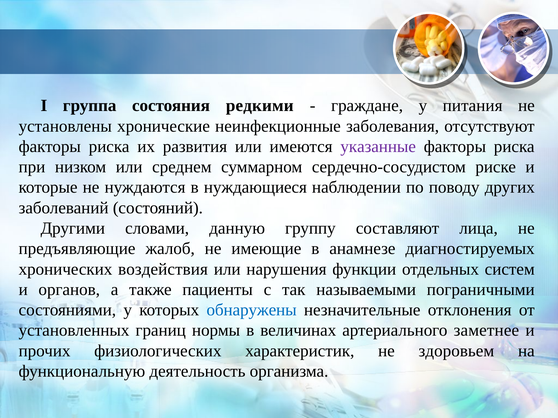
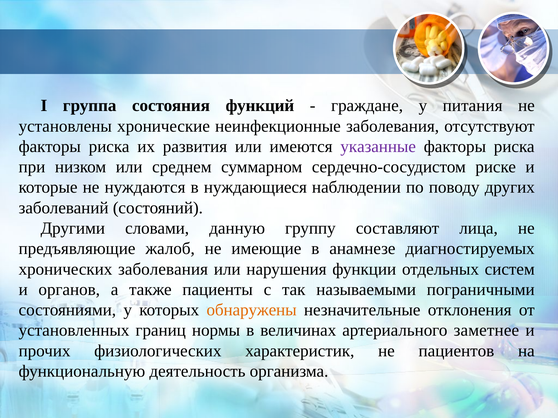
редкими: редкими -> функций (260, 106)
хронических воздействия: воздействия -> заболевания (163, 269)
обнаружены colour: blue -> orange (252, 310)
здоровьем: здоровьем -> пациентов (456, 351)
